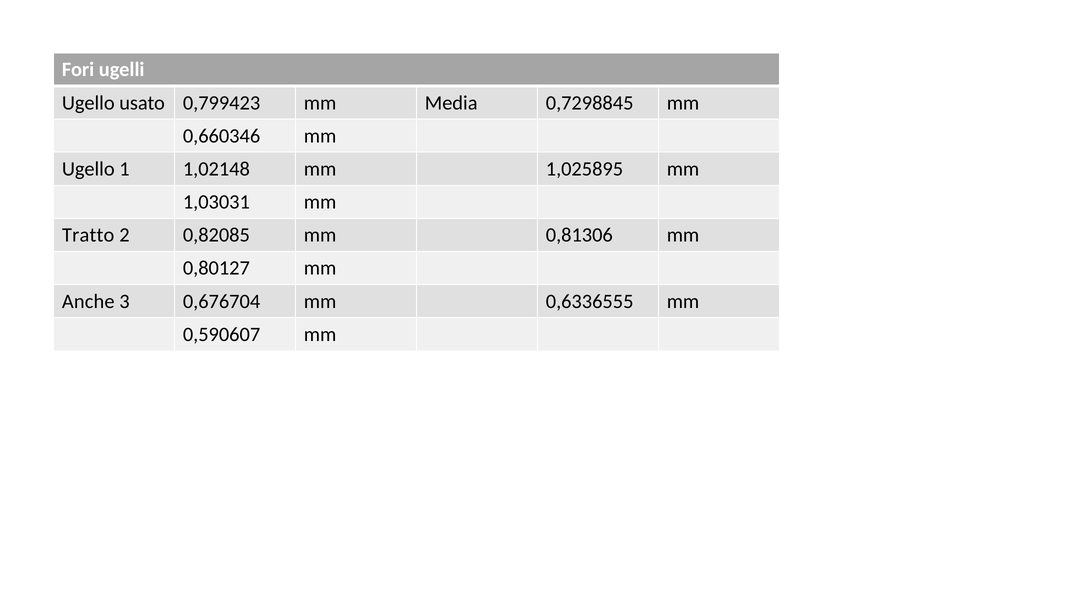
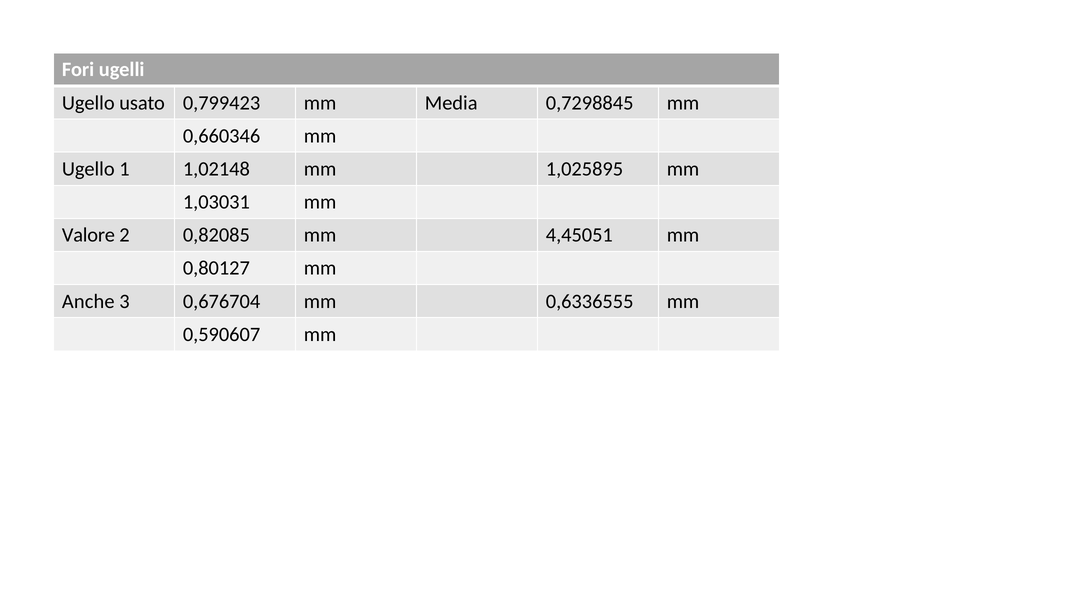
Tratto: Tratto -> Valore (88, 235)
0,81306: 0,81306 -> 4,45051 (579, 235)
